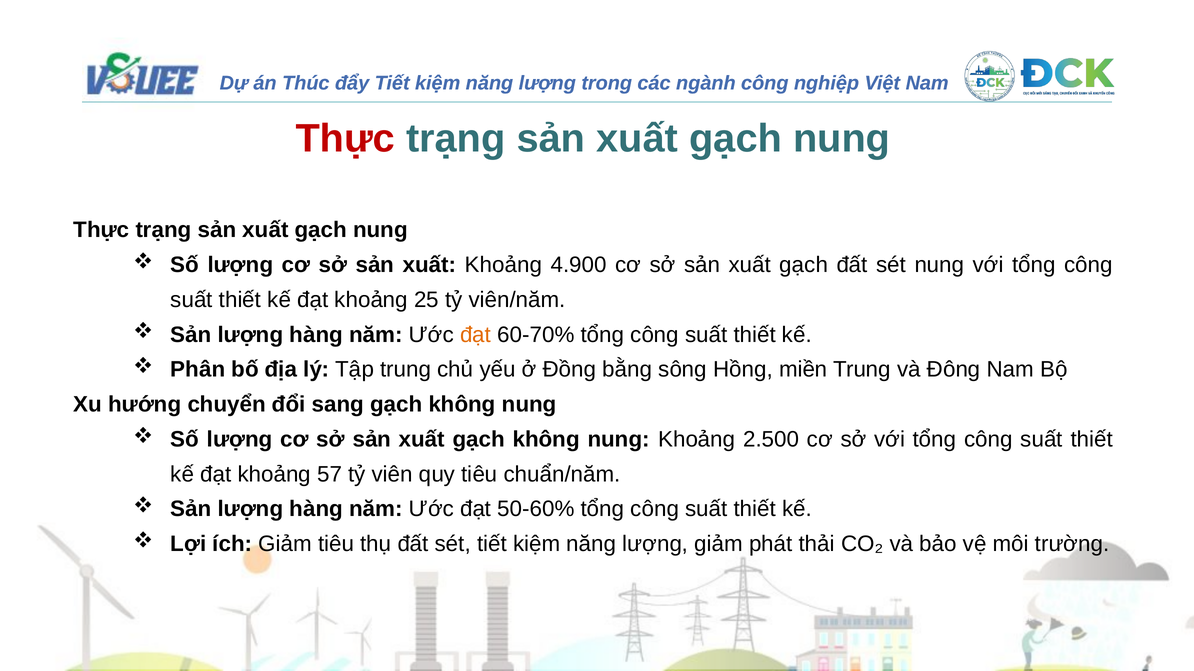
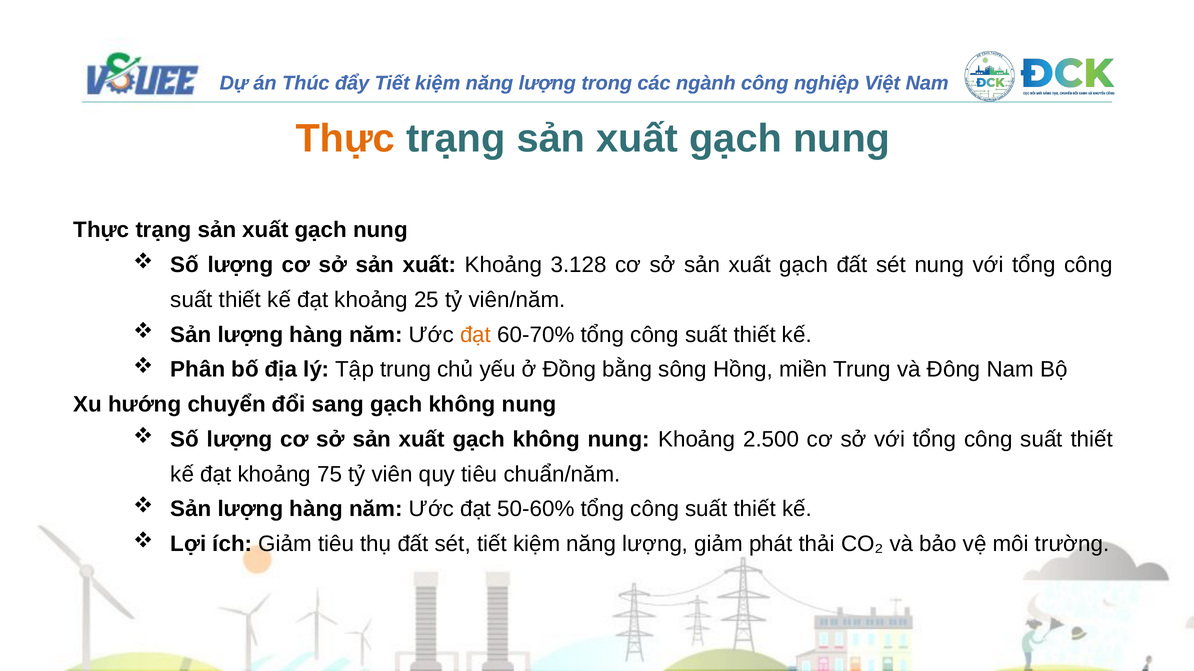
Thực colour: red -> orange (345, 139)
4.900: 4.900 -> 3.128 (579, 265)
57: 57 -> 75 (330, 475)
